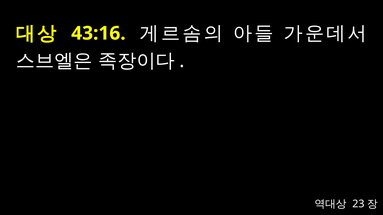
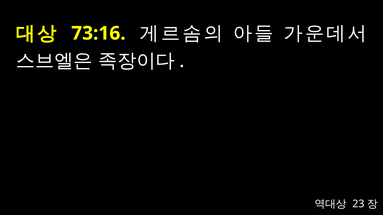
43:16: 43:16 -> 73:16 (98, 33)
